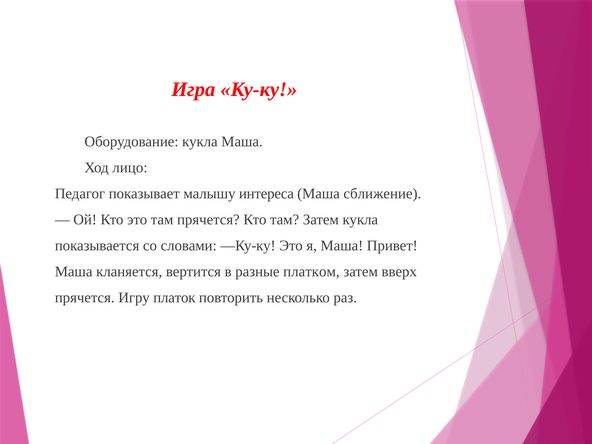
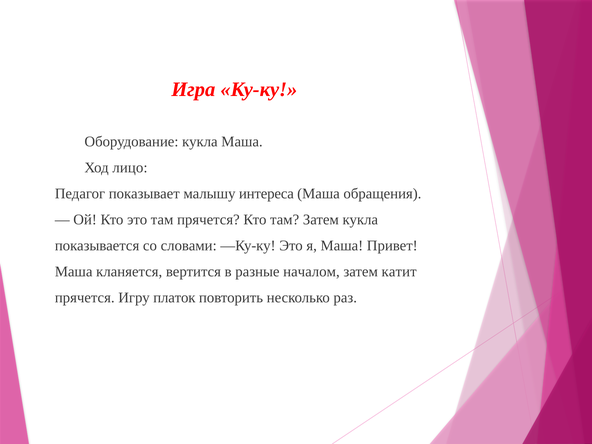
сближение: сближение -> обращения (382, 194)
платком: платком -> началом (311, 272)
вверх: вверх -> катит (399, 272)
